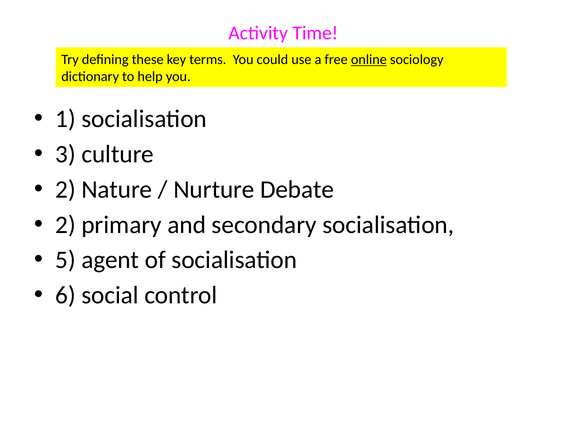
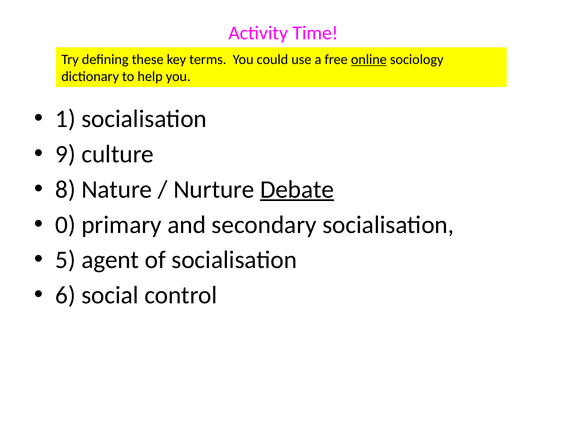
3: 3 -> 9 (65, 154)
2: 2 -> 8 (65, 190)
Debate underline: none -> present (297, 190)
2: 2 -> 0 (65, 225)
